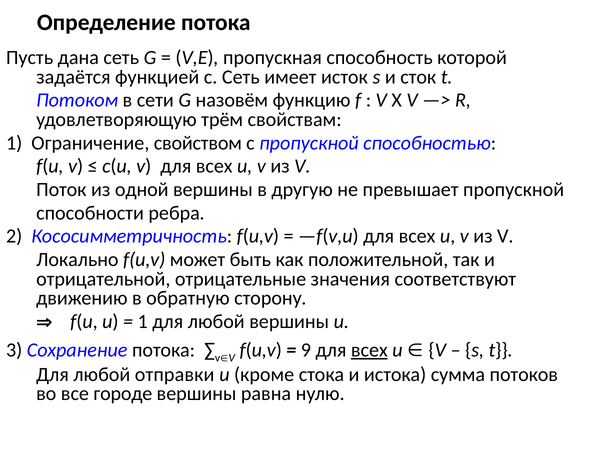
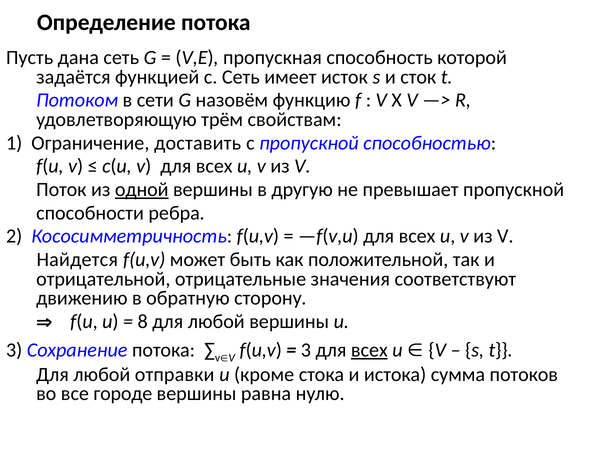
свойством: свойством -> доставить (198, 143)
одной underline: none -> present (142, 189)
Локально: Локально -> Найдется (77, 259)
1: 1 -> 8 (143, 321)
9: 9 -> 3 (306, 349)
